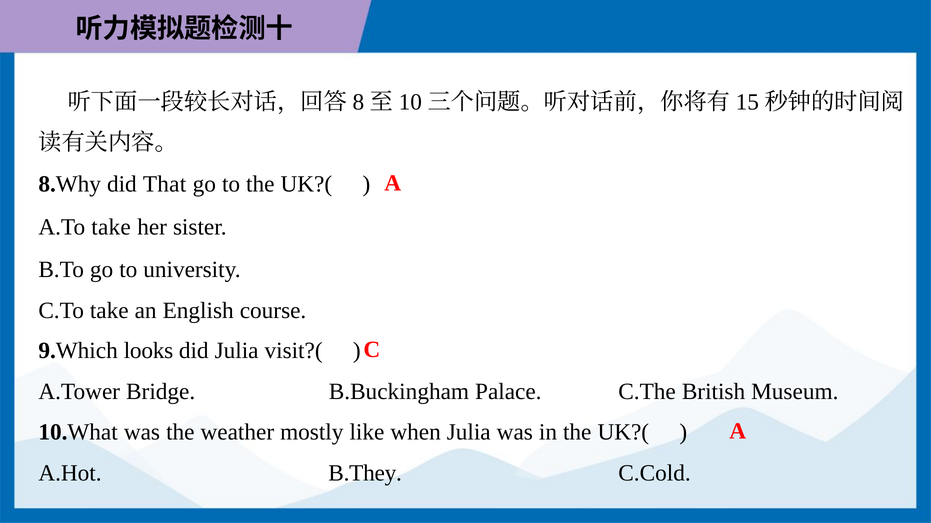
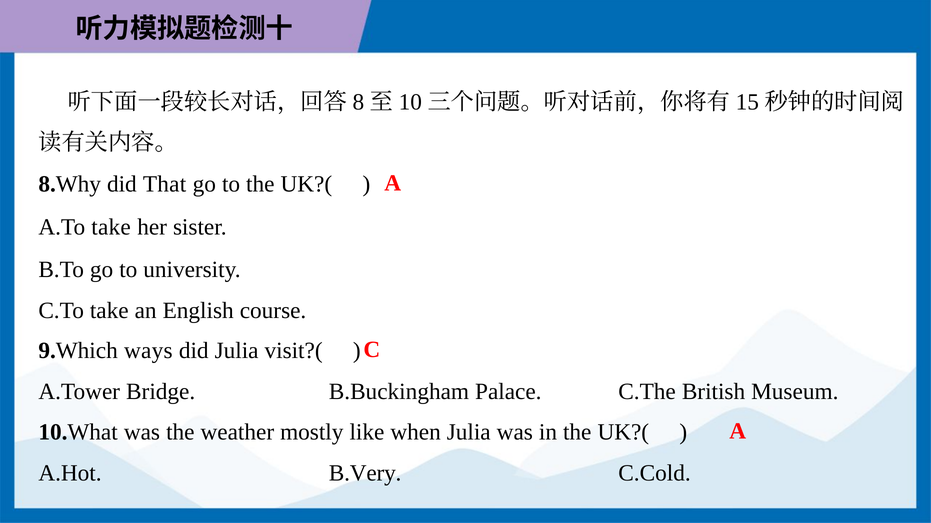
looks: looks -> ways (148, 351)
B.They: B.They -> B.Very (365, 474)
